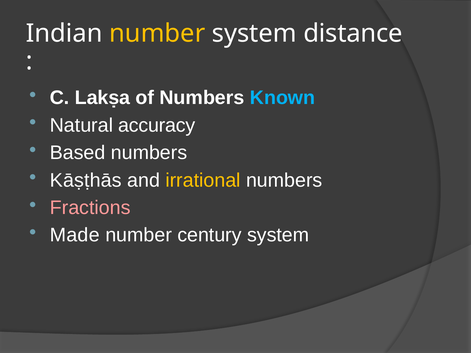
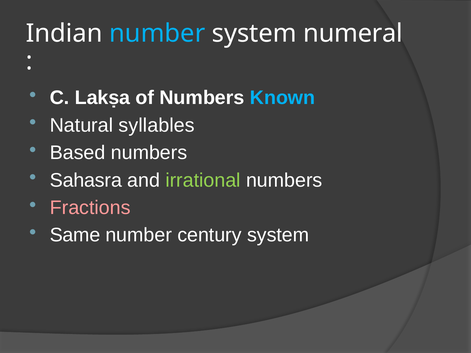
number colour: yellow -> light blue (157, 34)
distance: distance -> numeral (353, 34)
accuracy: accuracy -> syllables (157, 125)
Kāṣṭhās: Kāṣṭhās -> Sahasra (86, 180)
irrational colour: yellow -> light green (203, 180)
Made: Made -> Same (75, 235)
